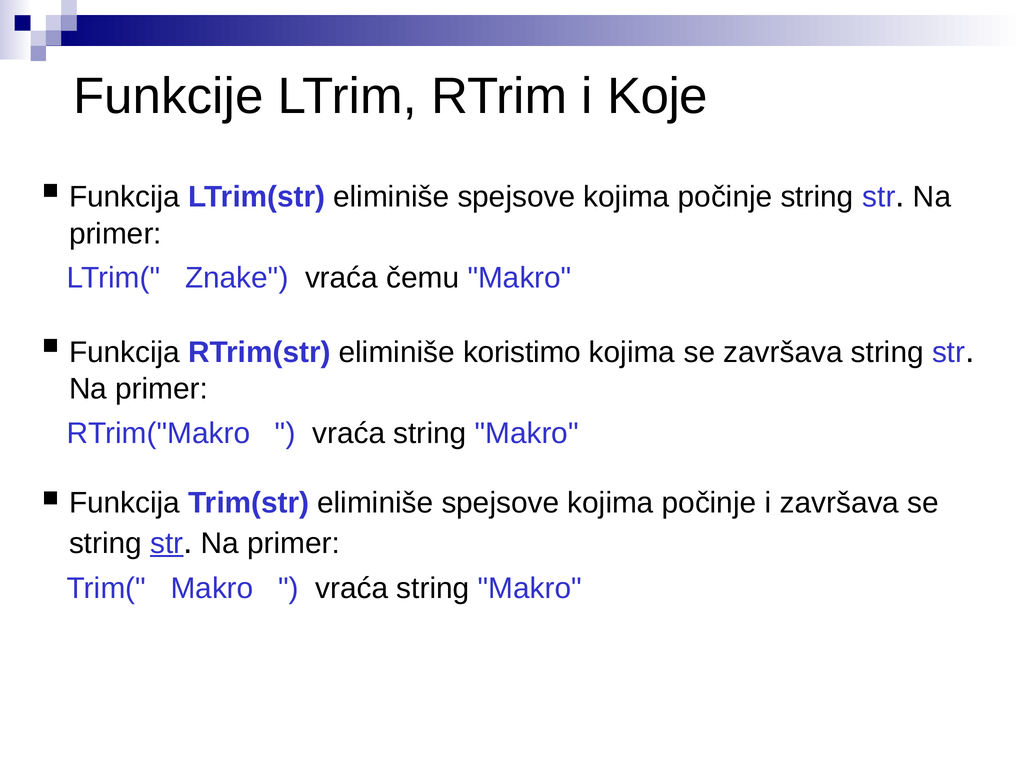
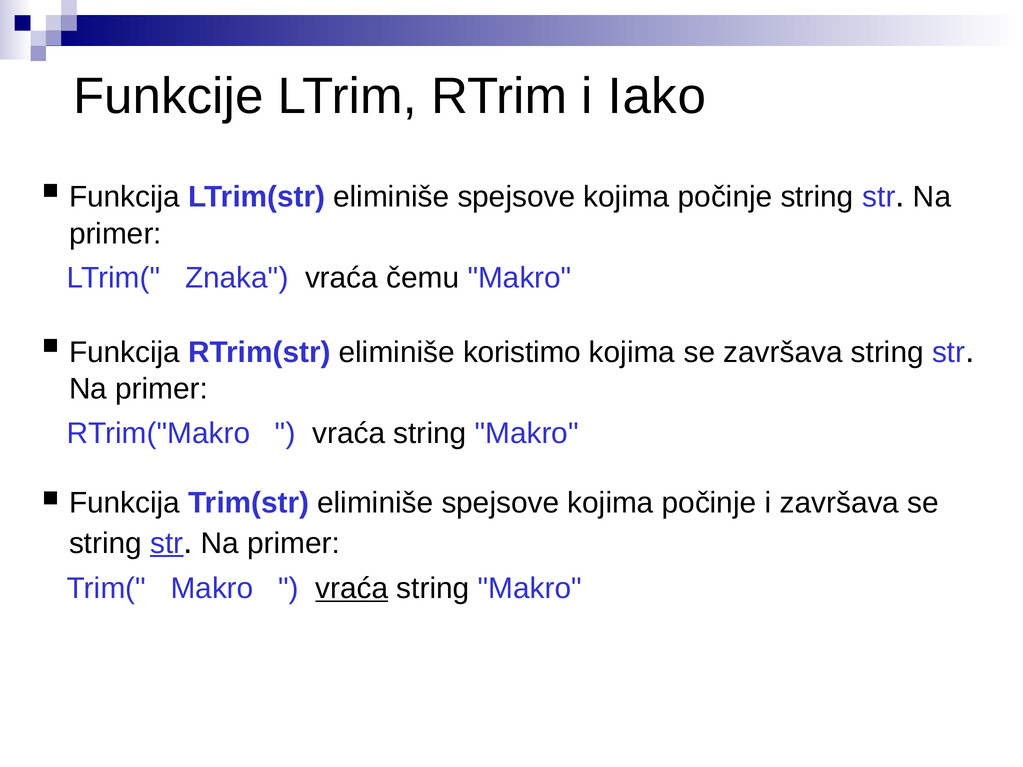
Koje: Koje -> Iako (657, 96)
Znake: Znake -> Znaka (237, 278)
vraća underline: none -> present (352, 589)
